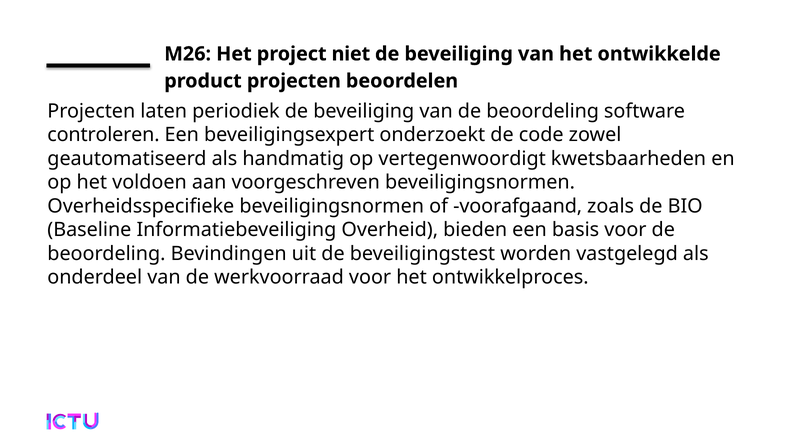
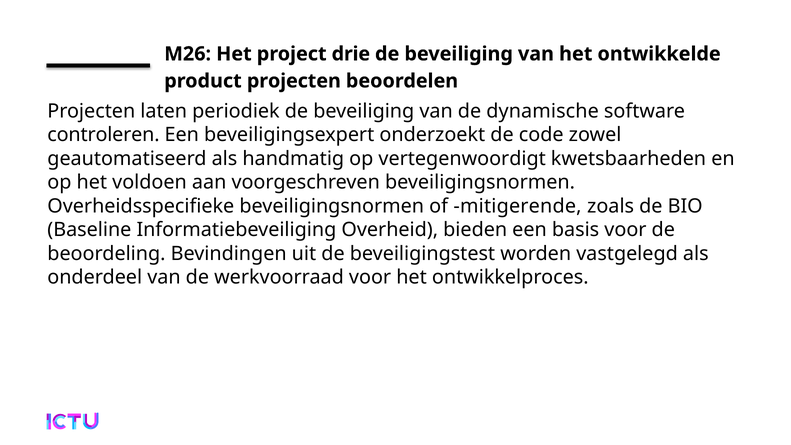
niet: niet -> drie (351, 54)
van de beoordeling: beoordeling -> dynamische (543, 111)
voorafgaand: voorafgaand -> mitigerende (517, 206)
